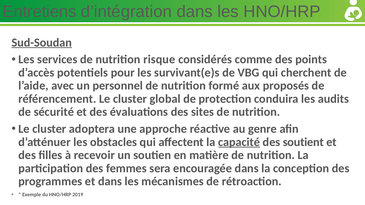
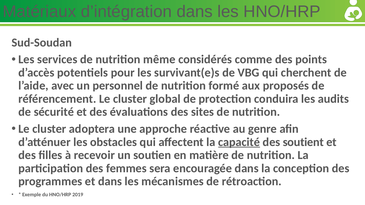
Entretiens: Entretiens -> Matériaux (39, 12)
Sud-Soudan underline: present -> none (42, 43)
risque: risque -> même (159, 60)
